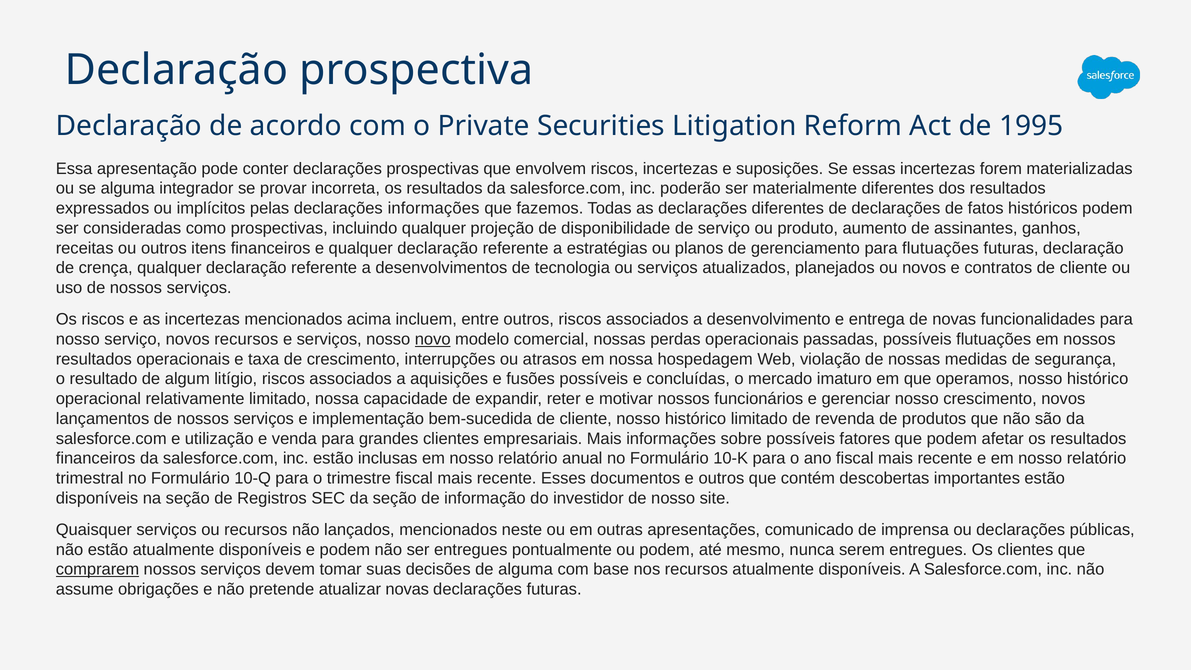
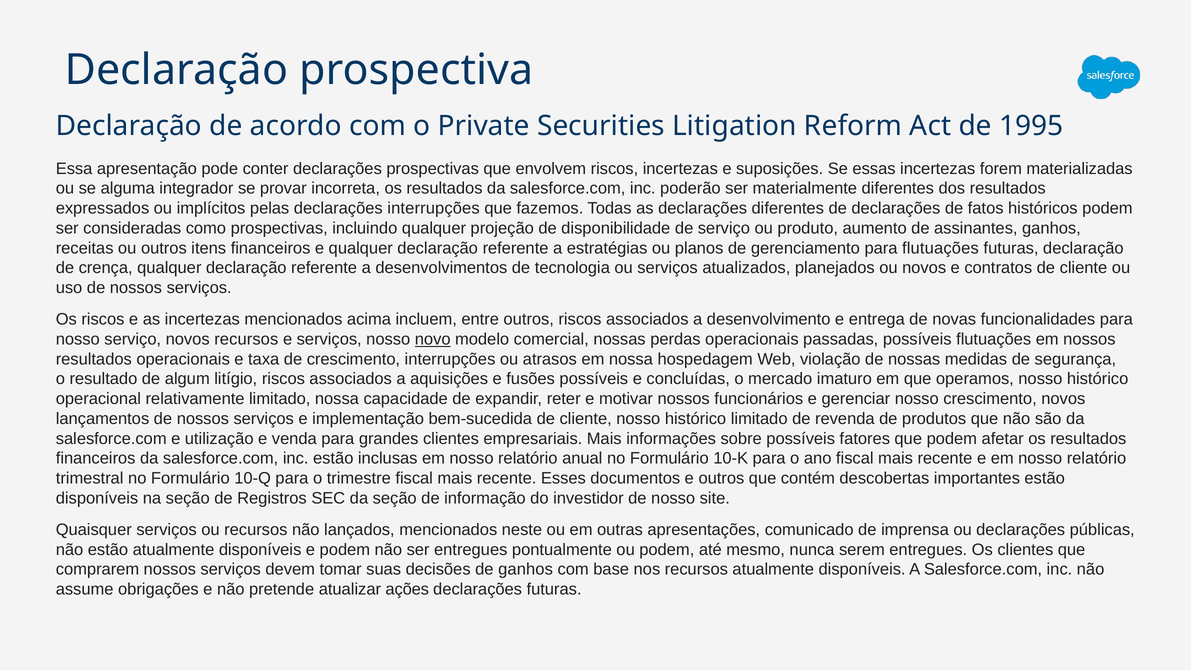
declarações informações: informações -> interrupções (434, 208)
comprarem underline: present -> none (98, 569)
de alguma: alguma -> ganhos (526, 569)
atualizar novas: novas -> ações (407, 589)
